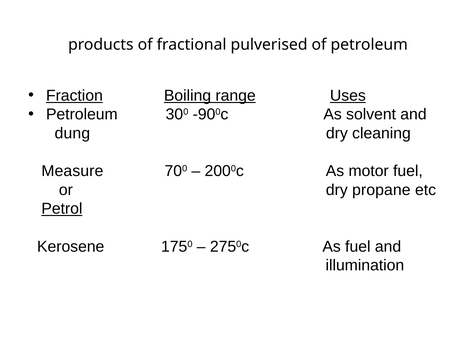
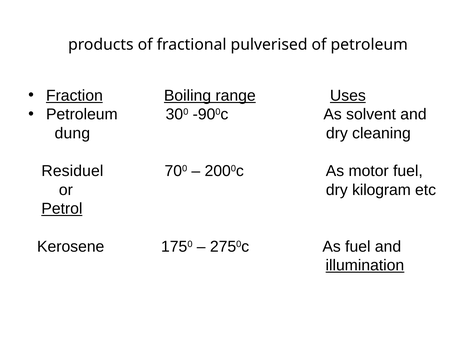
Measure: Measure -> Residuel (72, 171)
propane: propane -> kilogram (381, 190)
illumination underline: none -> present (365, 265)
